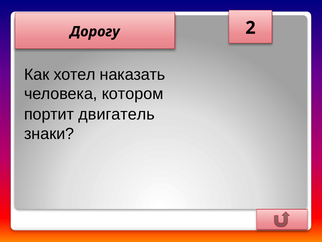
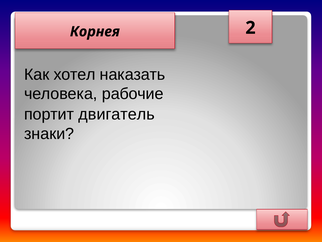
Дорогу: Дорогу -> Корнея (95, 32)
котором: котором -> рабочие (133, 94)
